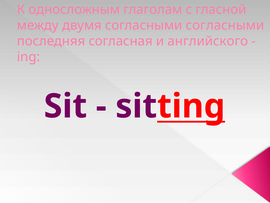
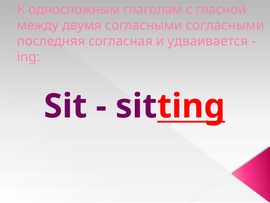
английского: английского -> удваивается (208, 41)
